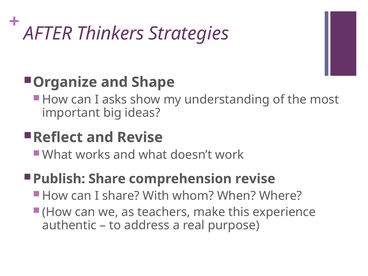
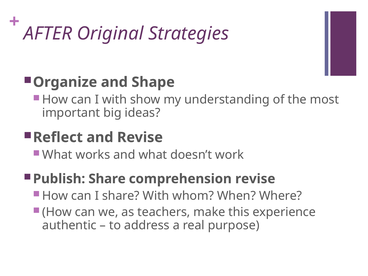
Thinkers: Thinkers -> Original (110, 34)
I asks: asks -> with (115, 100)
